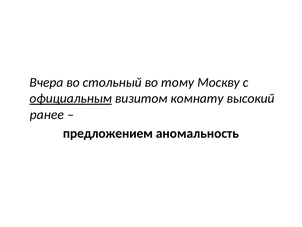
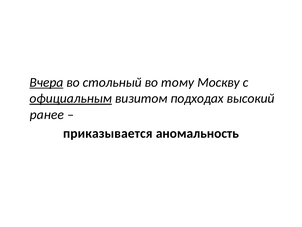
Вчера underline: none -> present (46, 82)
комнату: комнату -> подходах (197, 98)
предложением: предложением -> приказывается (108, 133)
